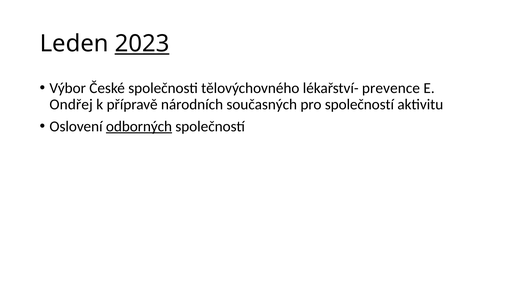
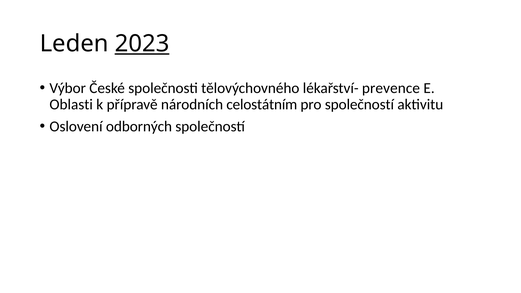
Ondřej: Ondřej -> Oblasti (71, 105)
současných: současných -> celostátním (262, 105)
odborných underline: present -> none (139, 126)
